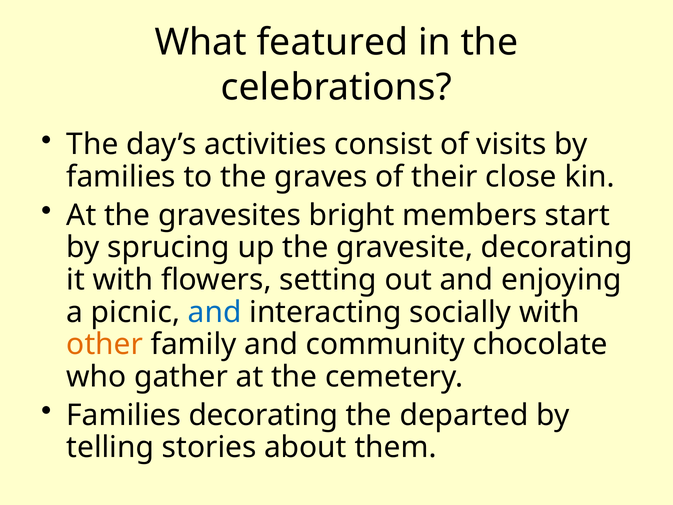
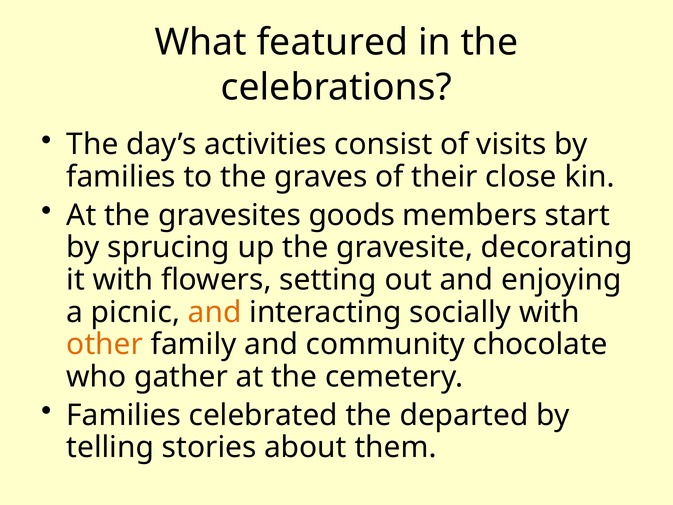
bright: bright -> goods (352, 215)
and colour: blue -> orange (215, 312)
Families decorating: decorating -> celebrated (263, 415)
